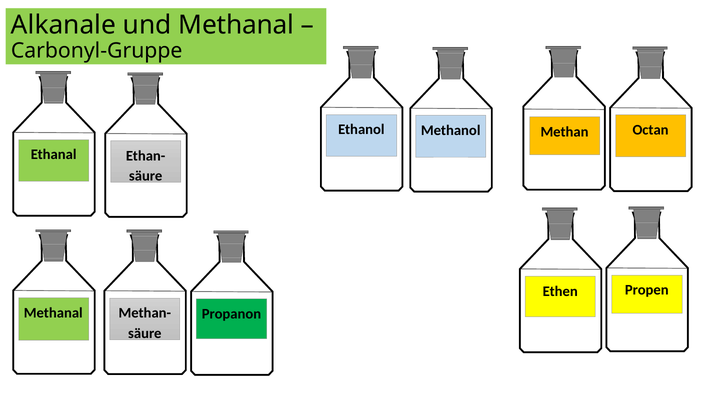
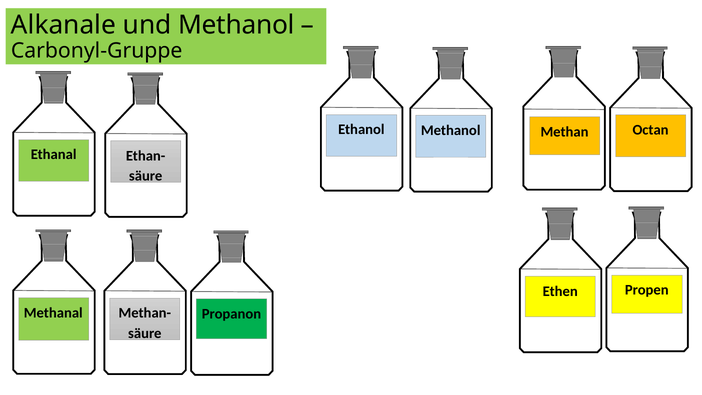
und Methanal: Methanal -> Methanol (236, 25)
